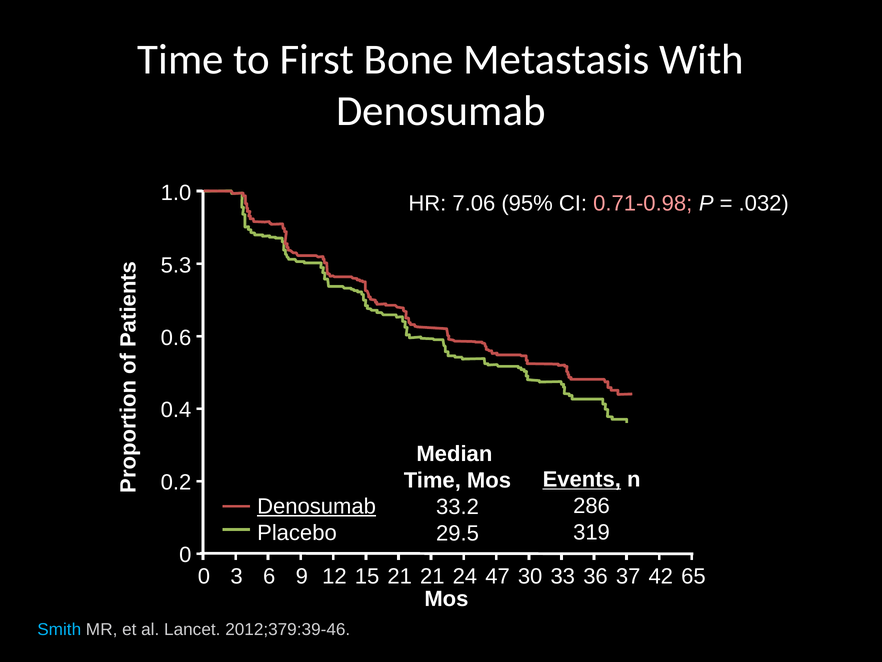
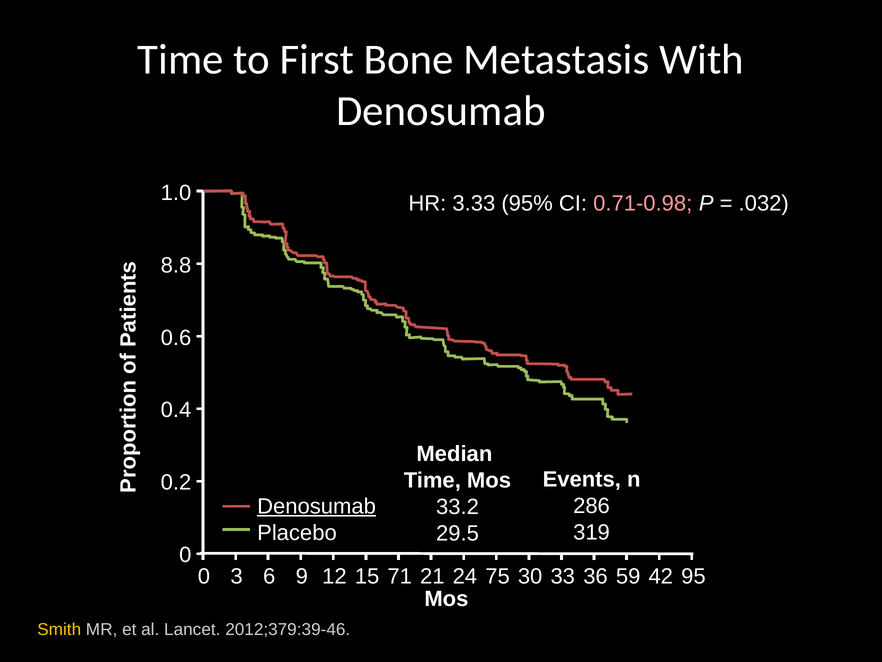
7.06: 7.06 -> 3.33 (474, 203)
5.3: 5.3 -> 8.8 (176, 265)
Events underline: present -> none (582, 479)
15 21: 21 -> 71 (400, 576)
47: 47 -> 75 (498, 576)
37: 37 -> 59 (628, 576)
65: 65 -> 95 (693, 576)
Smith colour: light blue -> yellow (59, 629)
